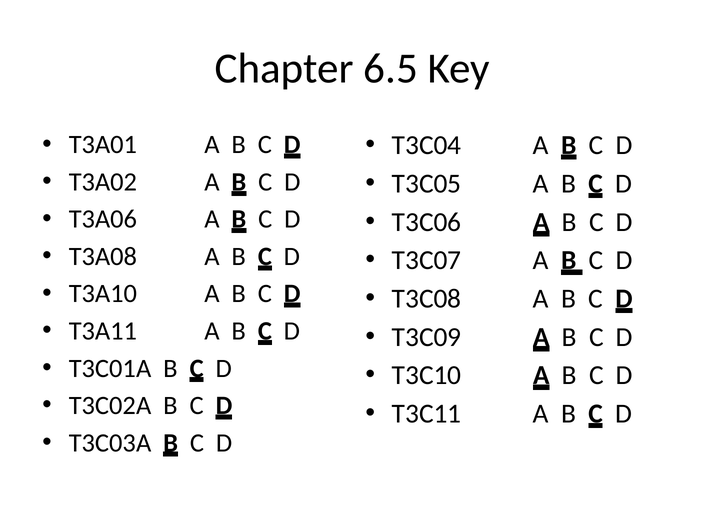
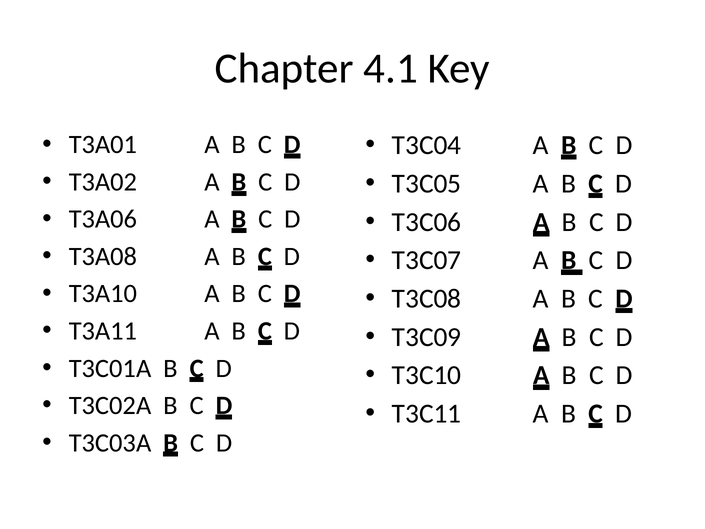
6.5: 6.5 -> 4.1 (391, 68)
